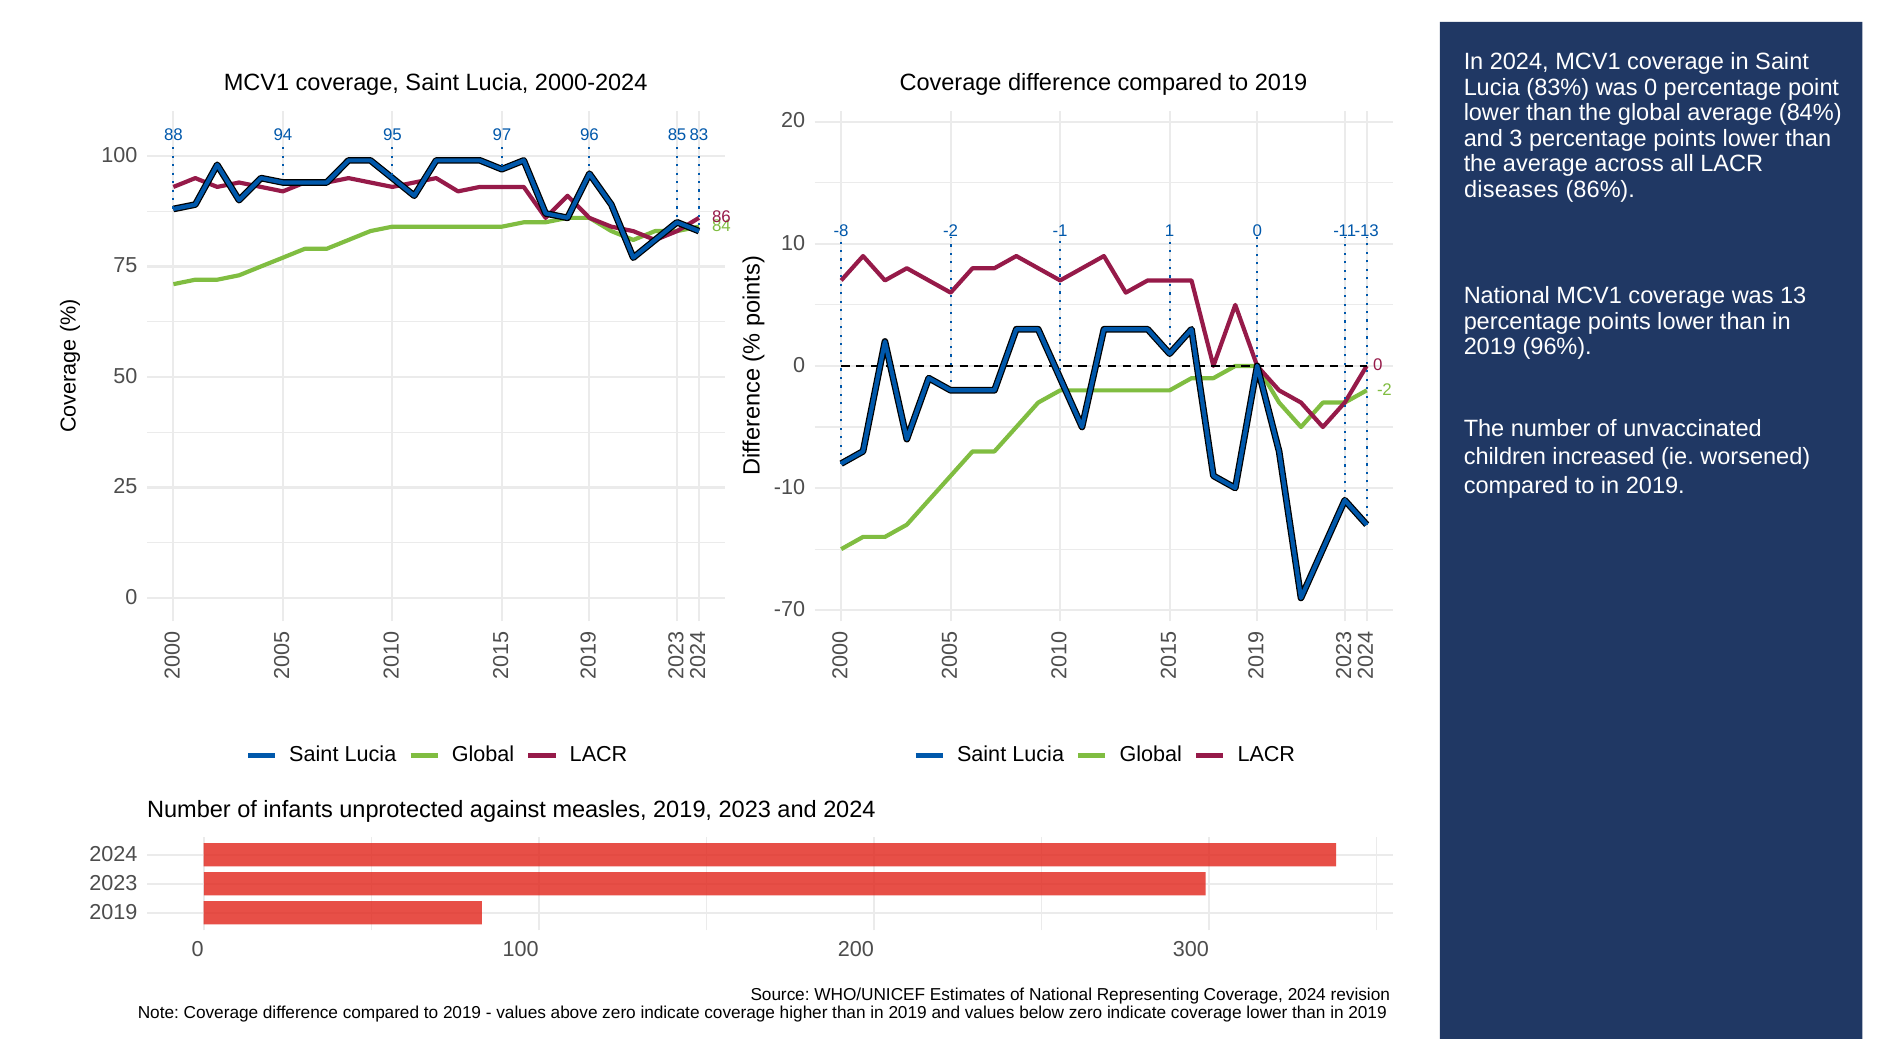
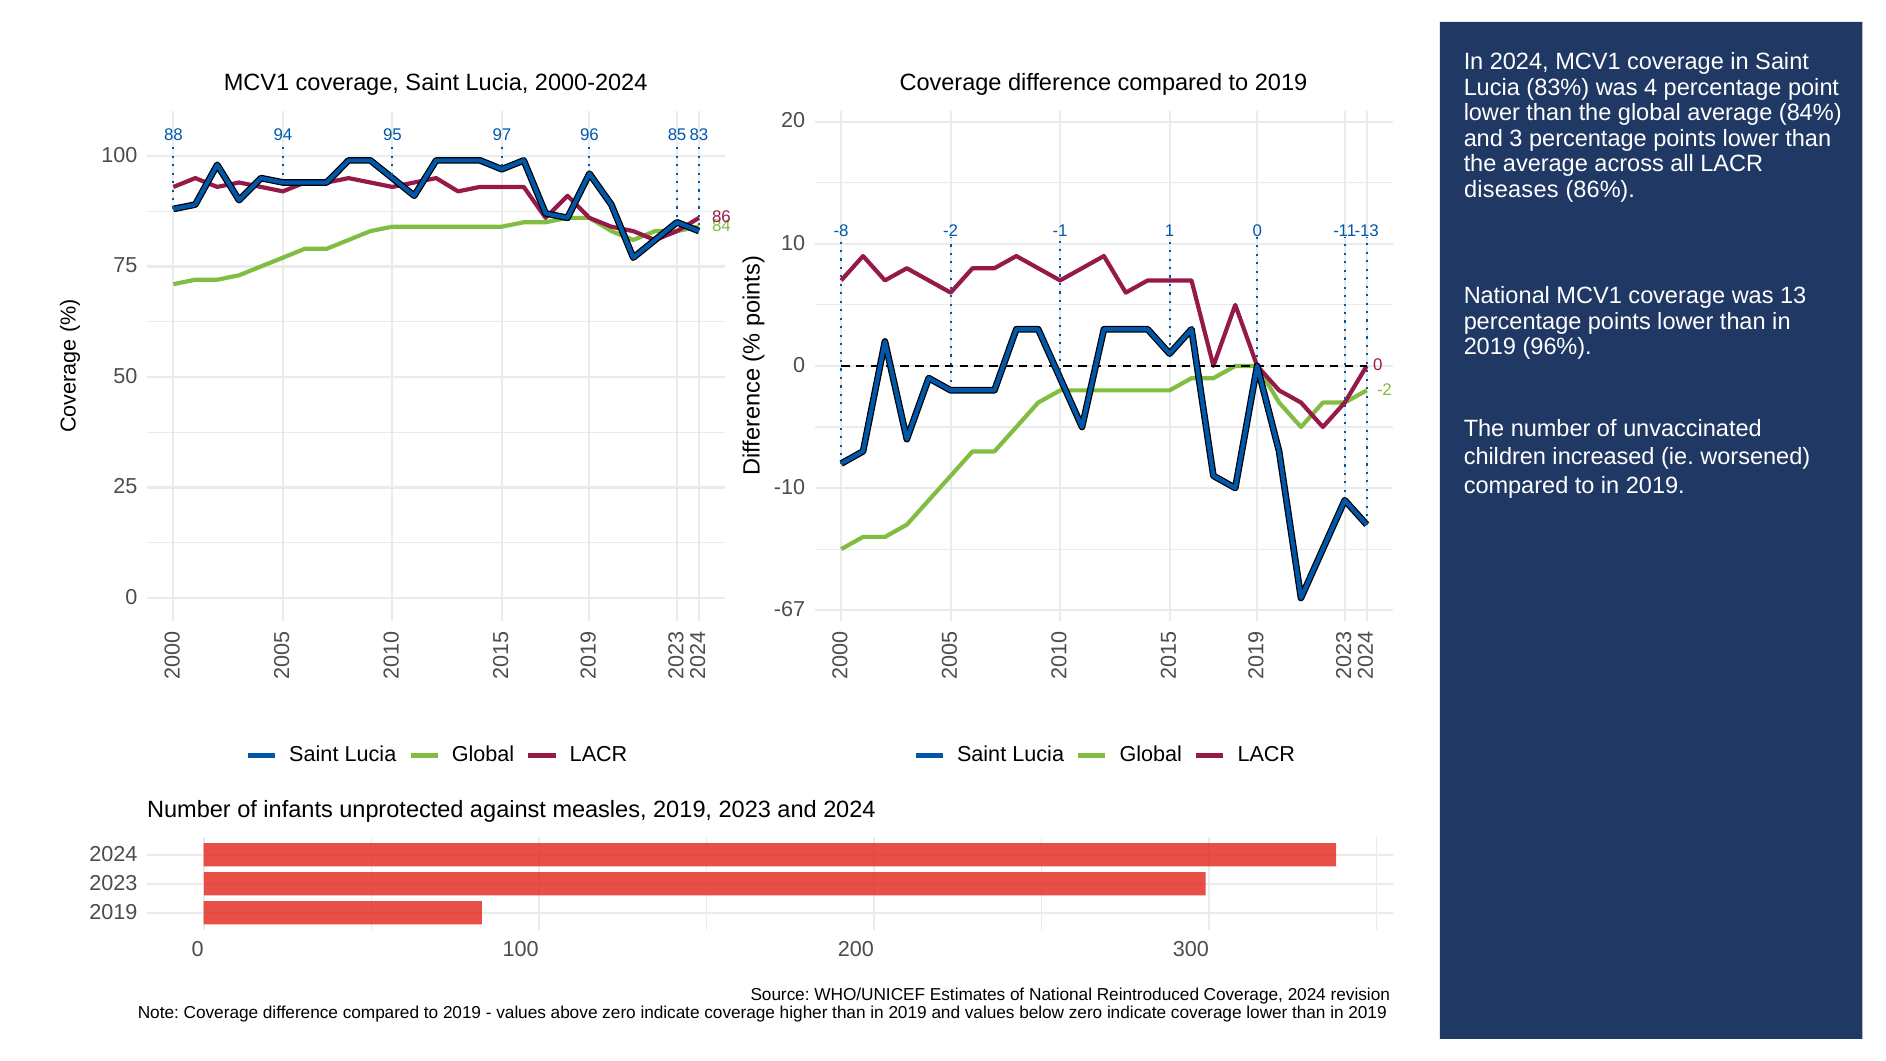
was 0: 0 -> 4 (1651, 87)
-70: -70 -> -67 (790, 609)
Representing: Representing -> Reintroduced (1148, 994)
